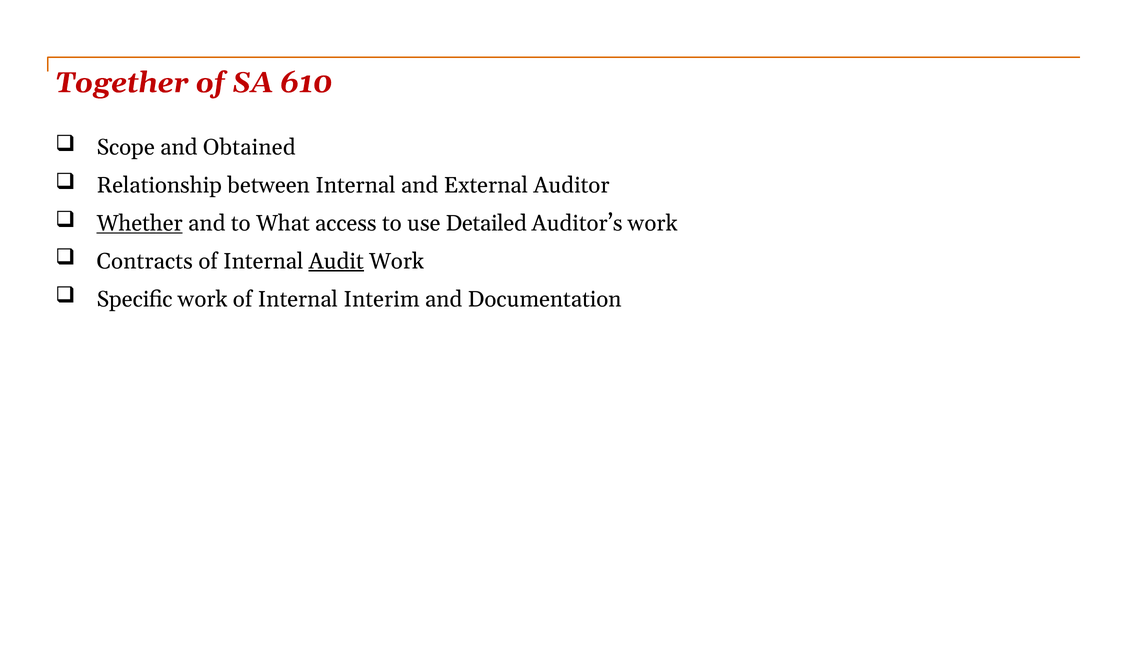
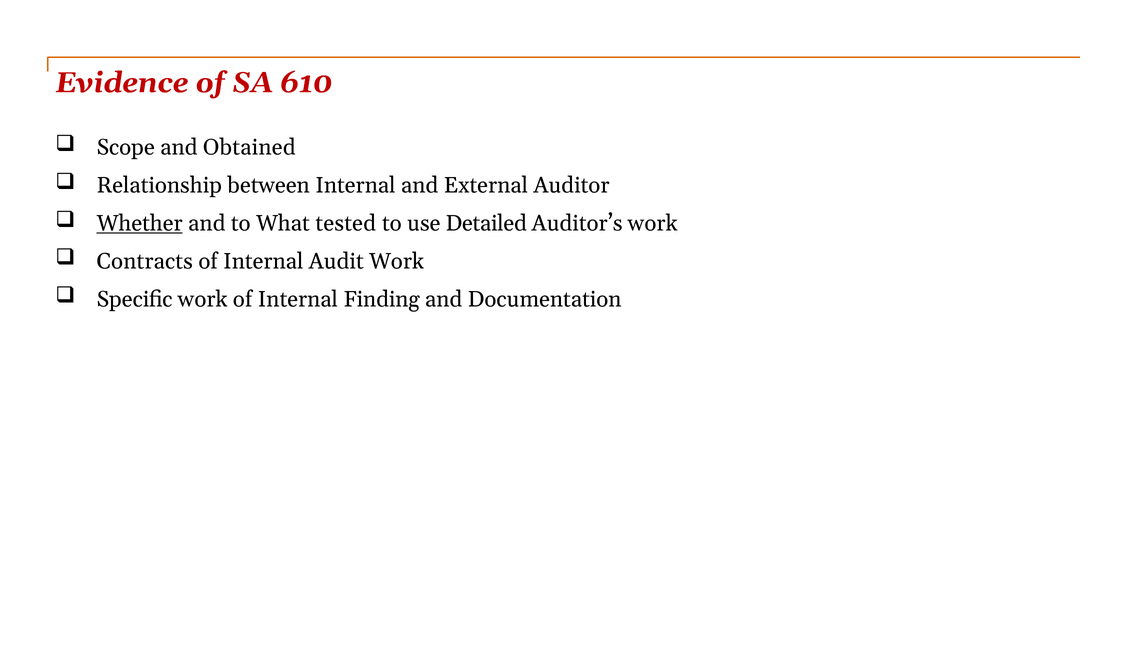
Together: Together -> Evidence (122, 83)
access: access -> tested (346, 223)
Audit underline: present -> none (336, 261)
Interim: Interim -> Finding (382, 299)
